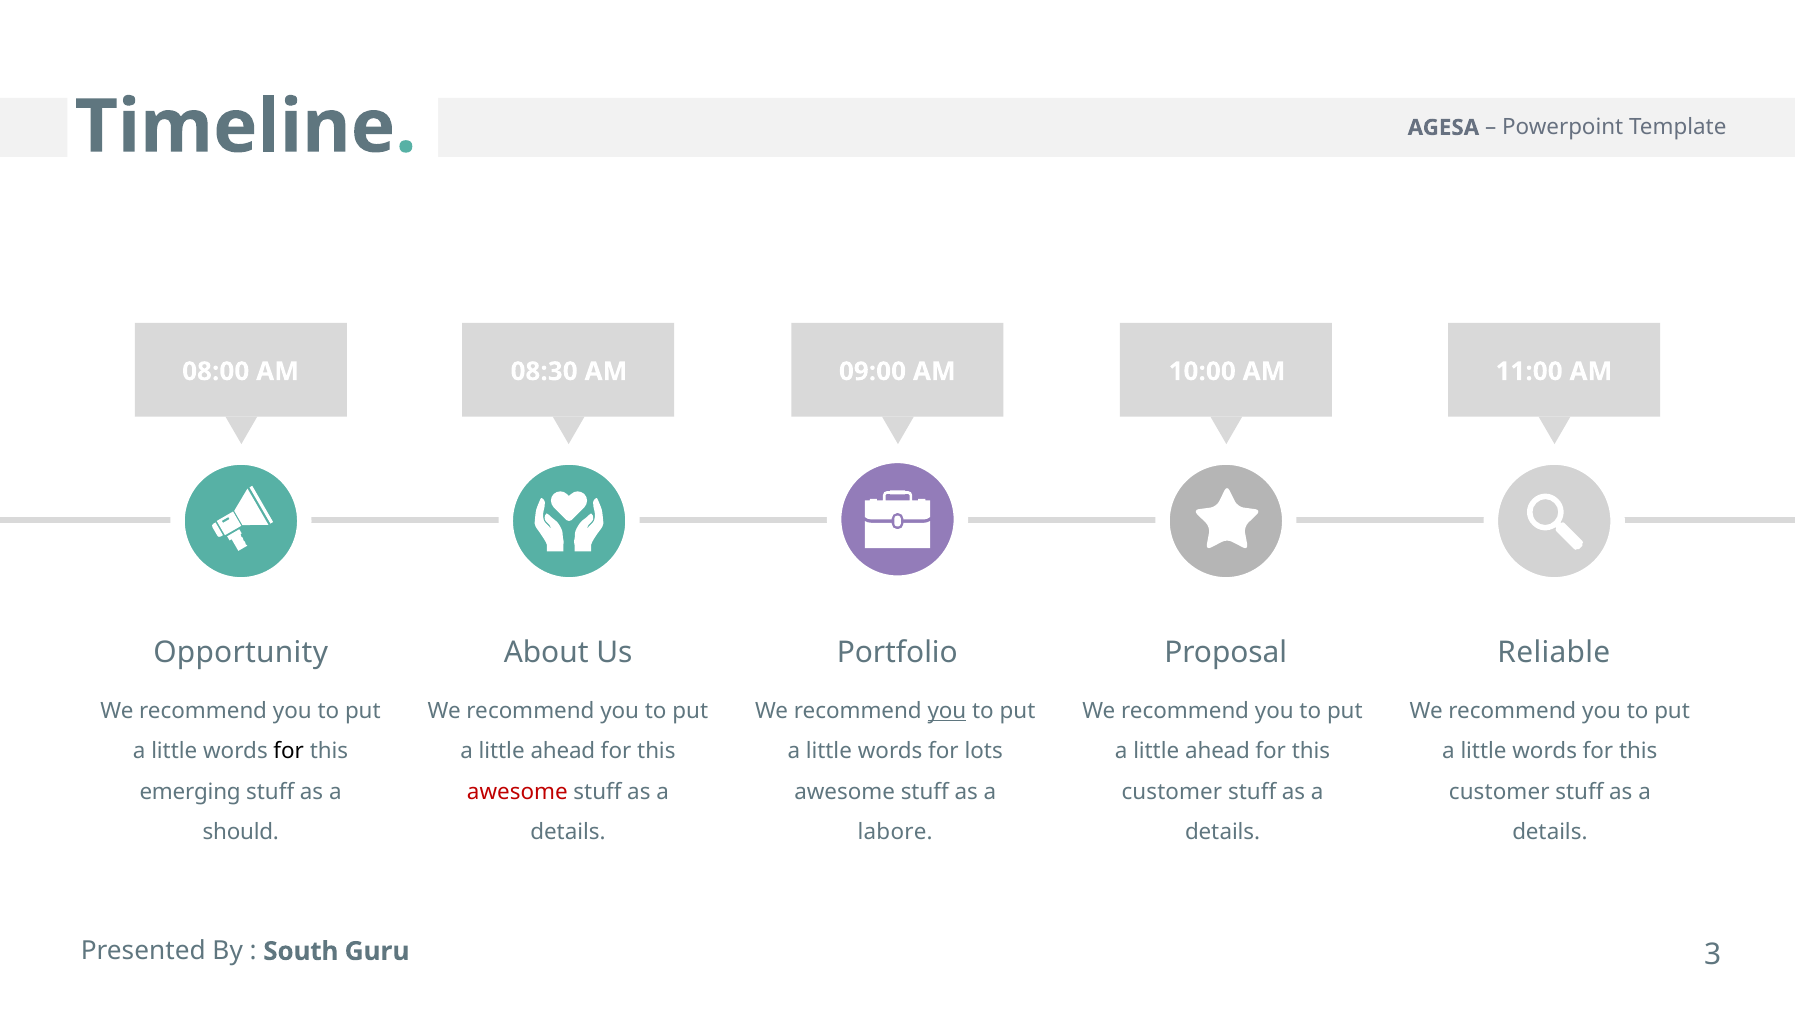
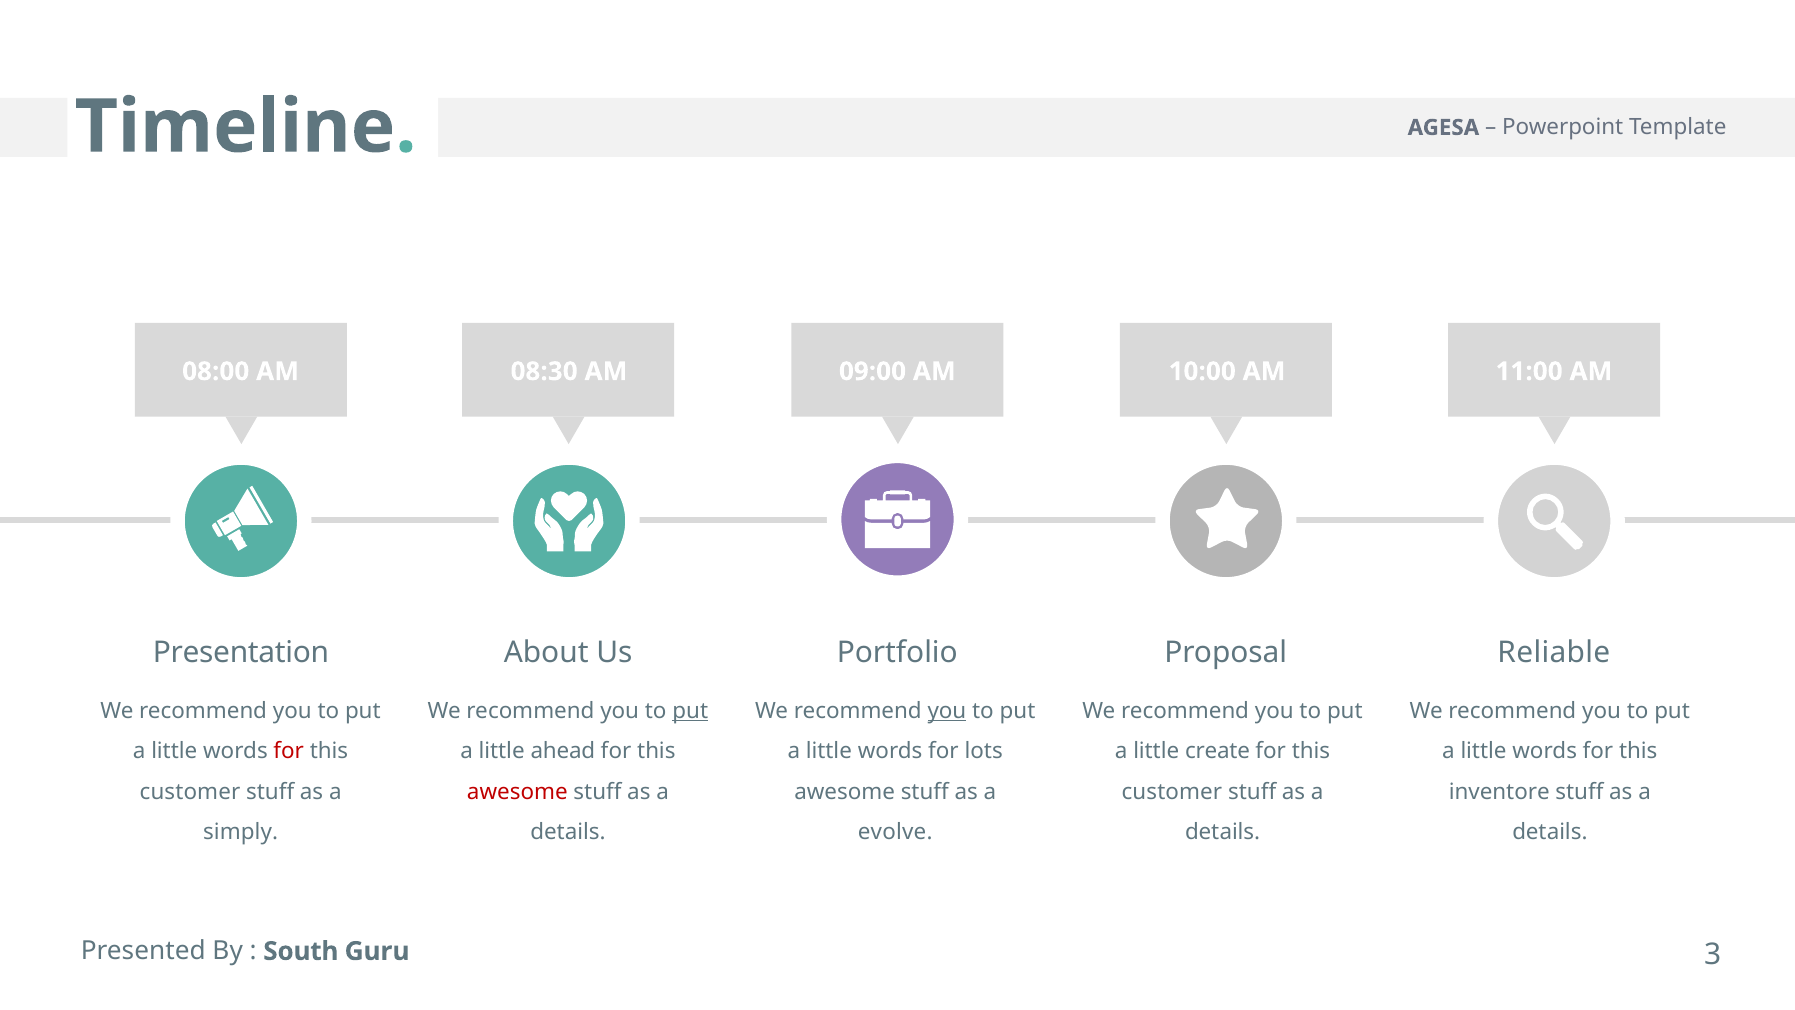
Opportunity: Opportunity -> Presentation (241, 653)
put underline: none -> present (690, 711)
for colour: black -> red (289, 751)
ahead: ahead -> create (1218, 751)
emerging: emerging -> customer (190, 792)
customer: customer -> inventore (1499, 792)
should: should -> simply (241, 832)
labore: labore -> evolve (895, 832)
